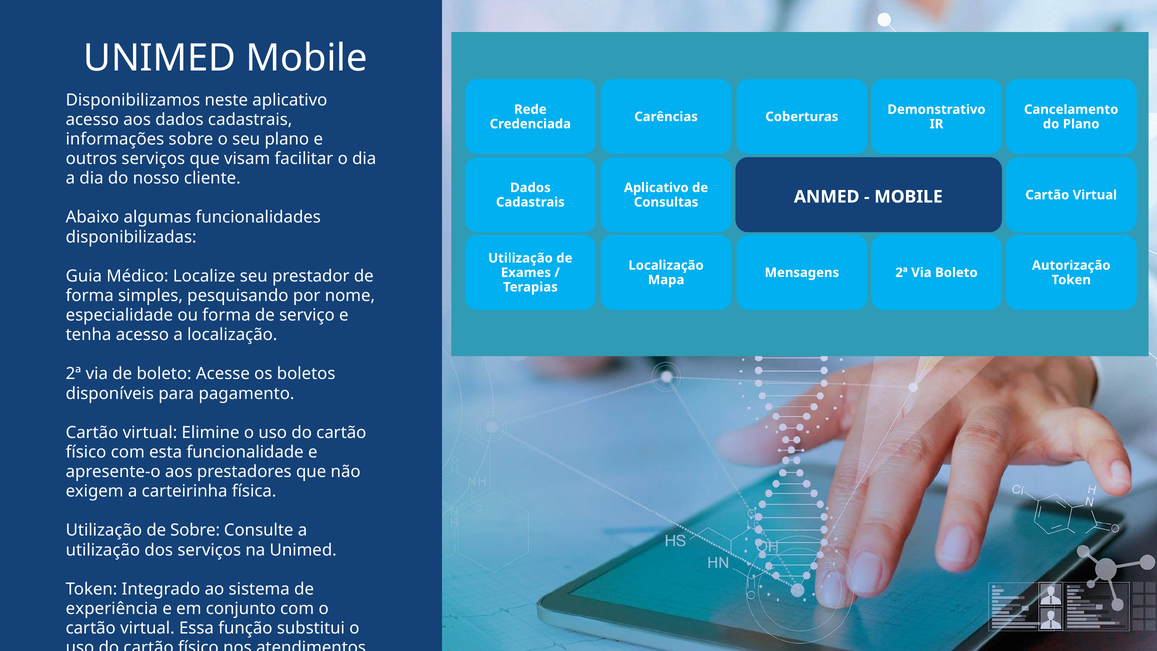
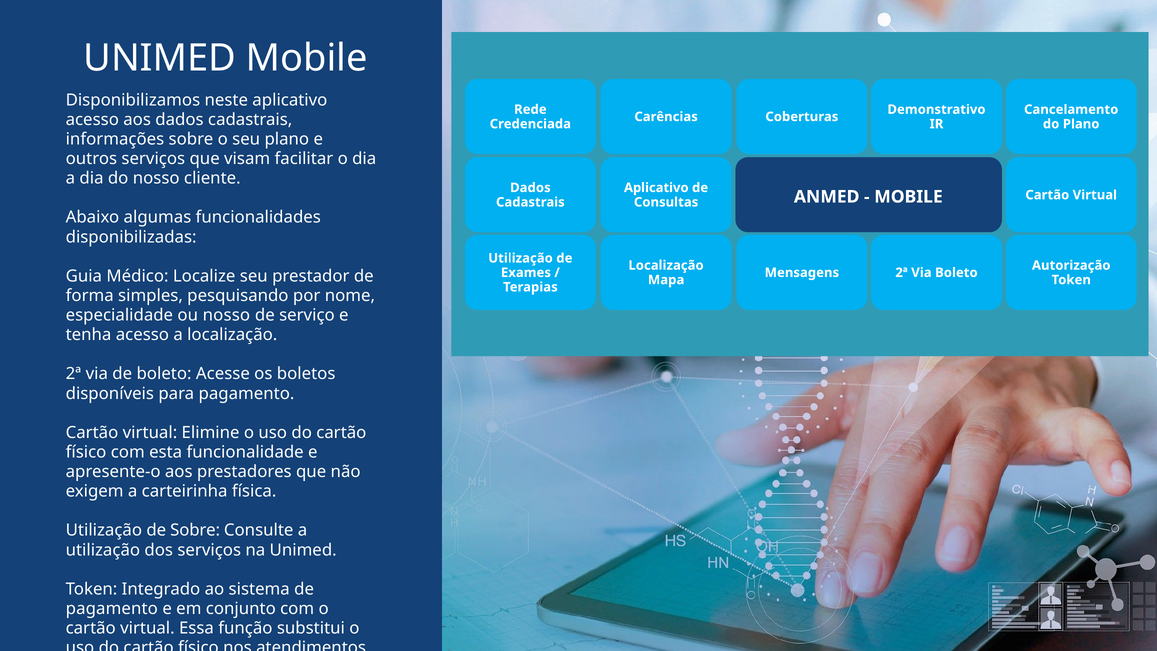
ou forma: forma -> nosso (226, 315)
experiência: experiência -> pagamento (112, 609)
